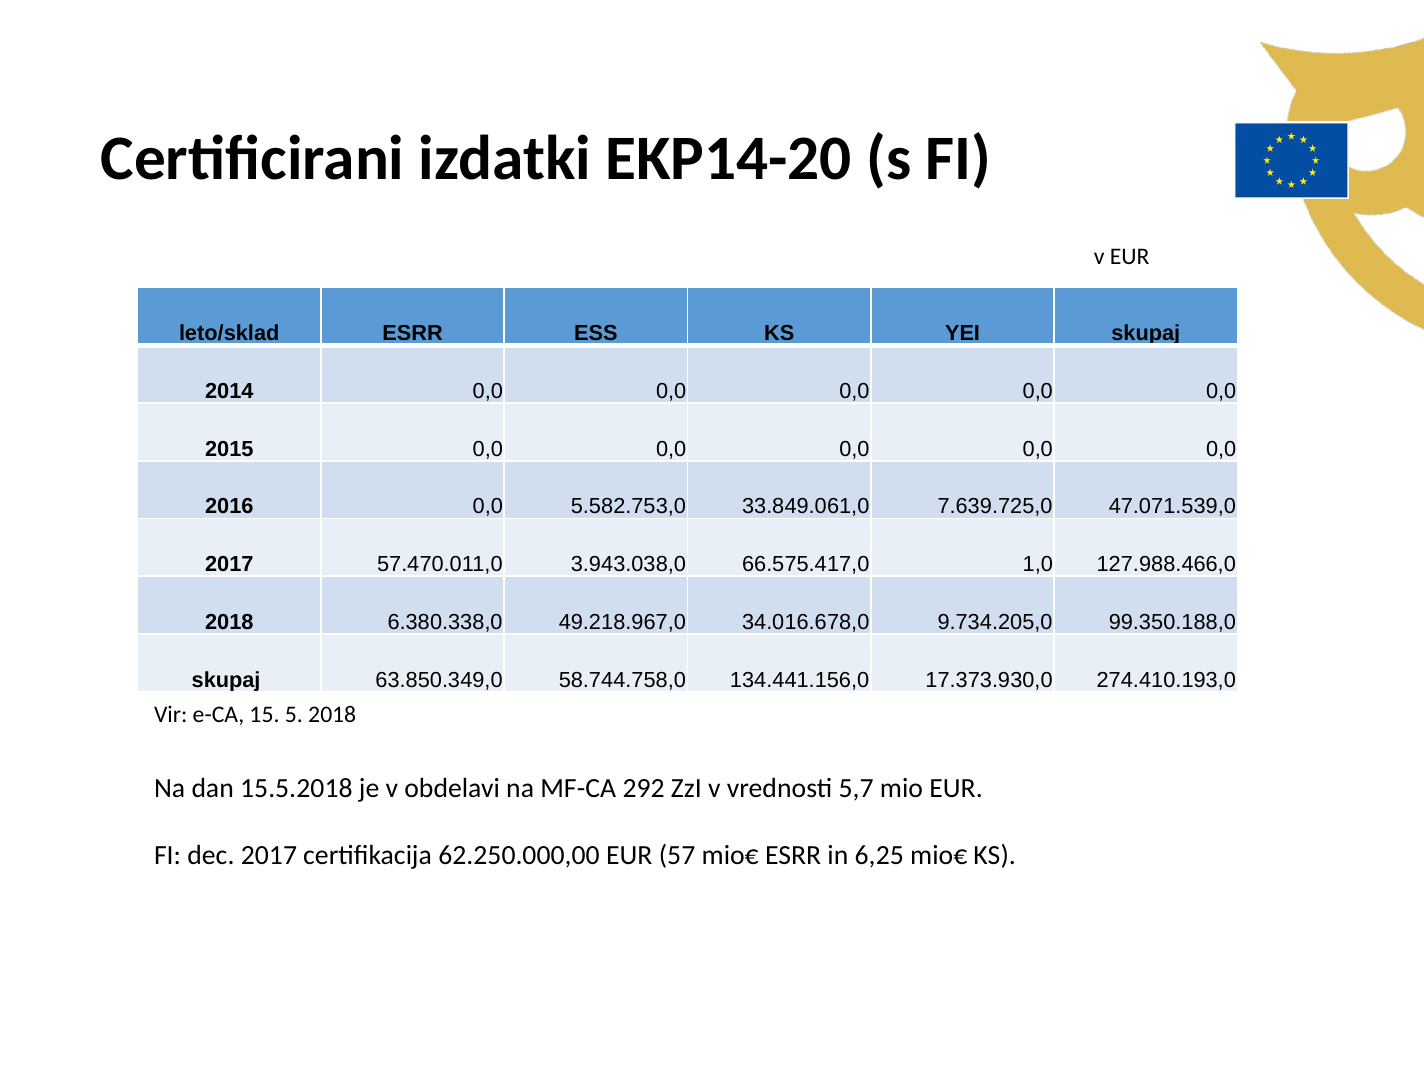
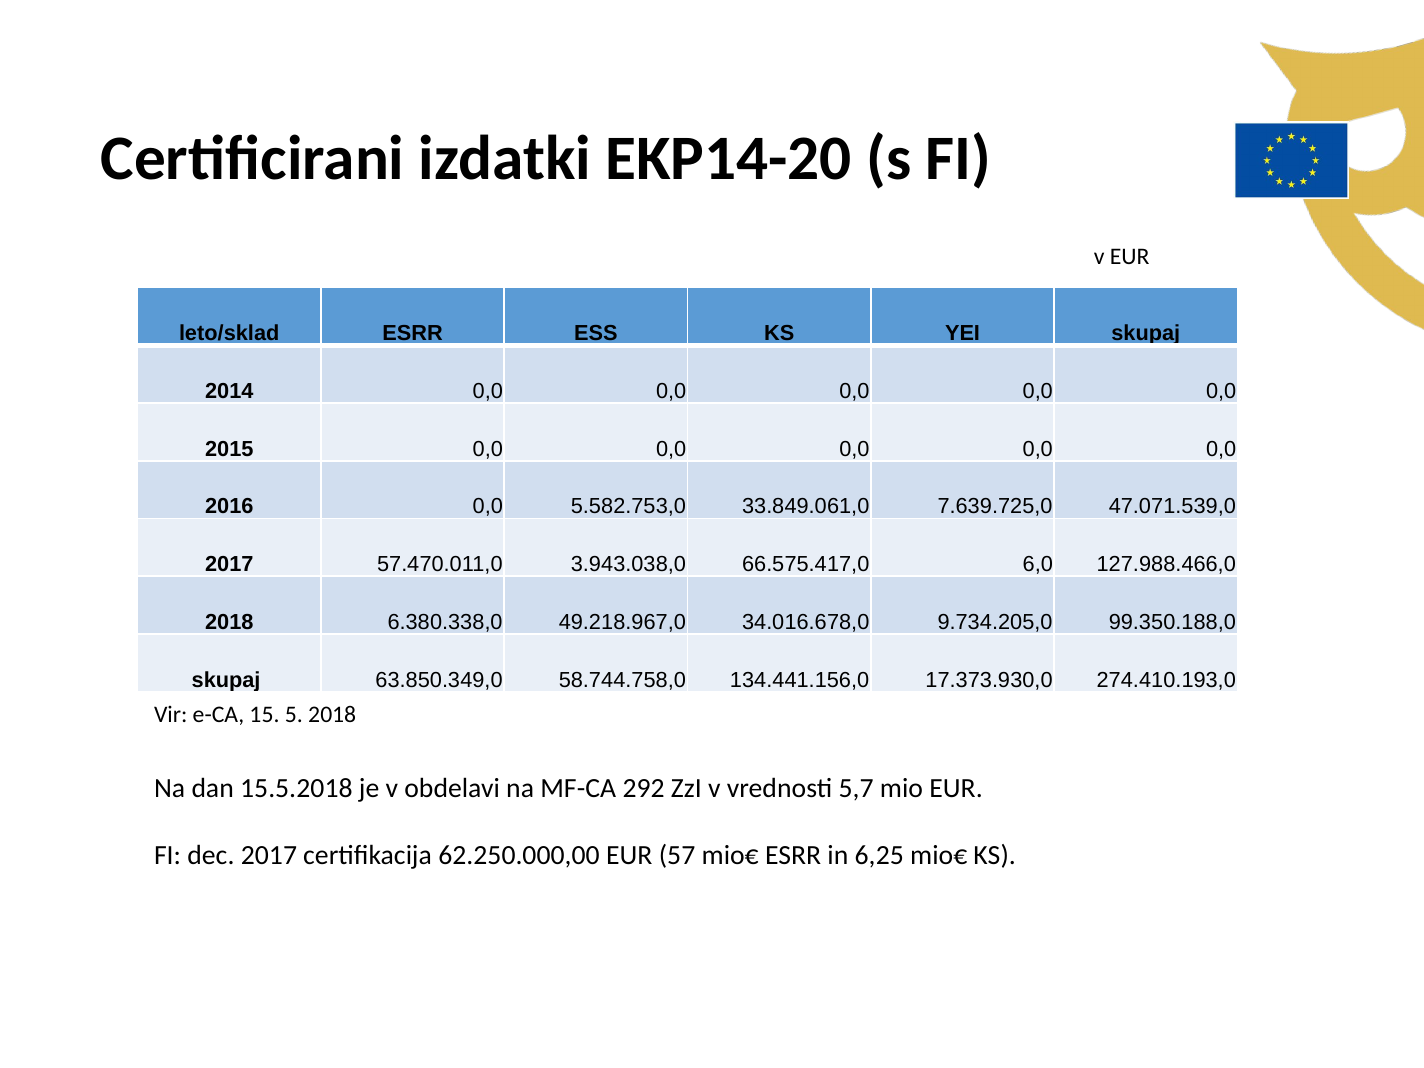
1,0: 1,0 -> 6,0 (1038, 565)
